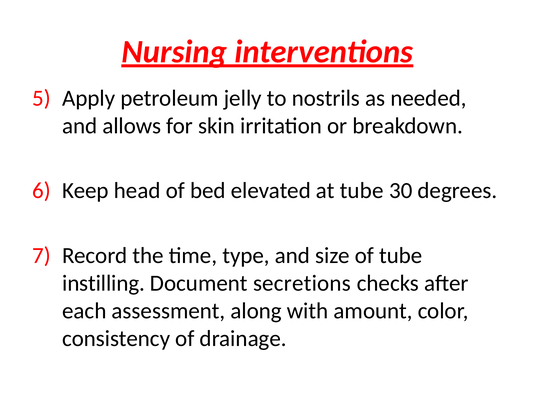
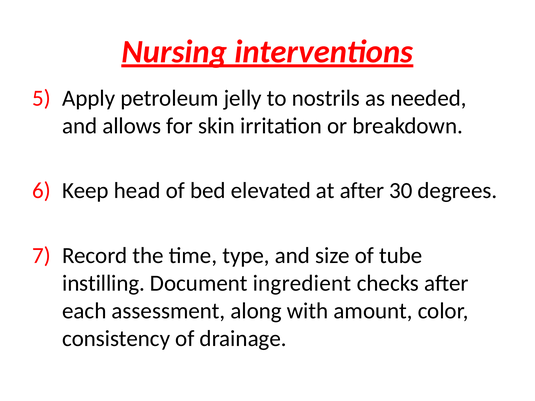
at tube: tube -> after (362, 191)
secretions: secretions -> ingredient (302, 283)
